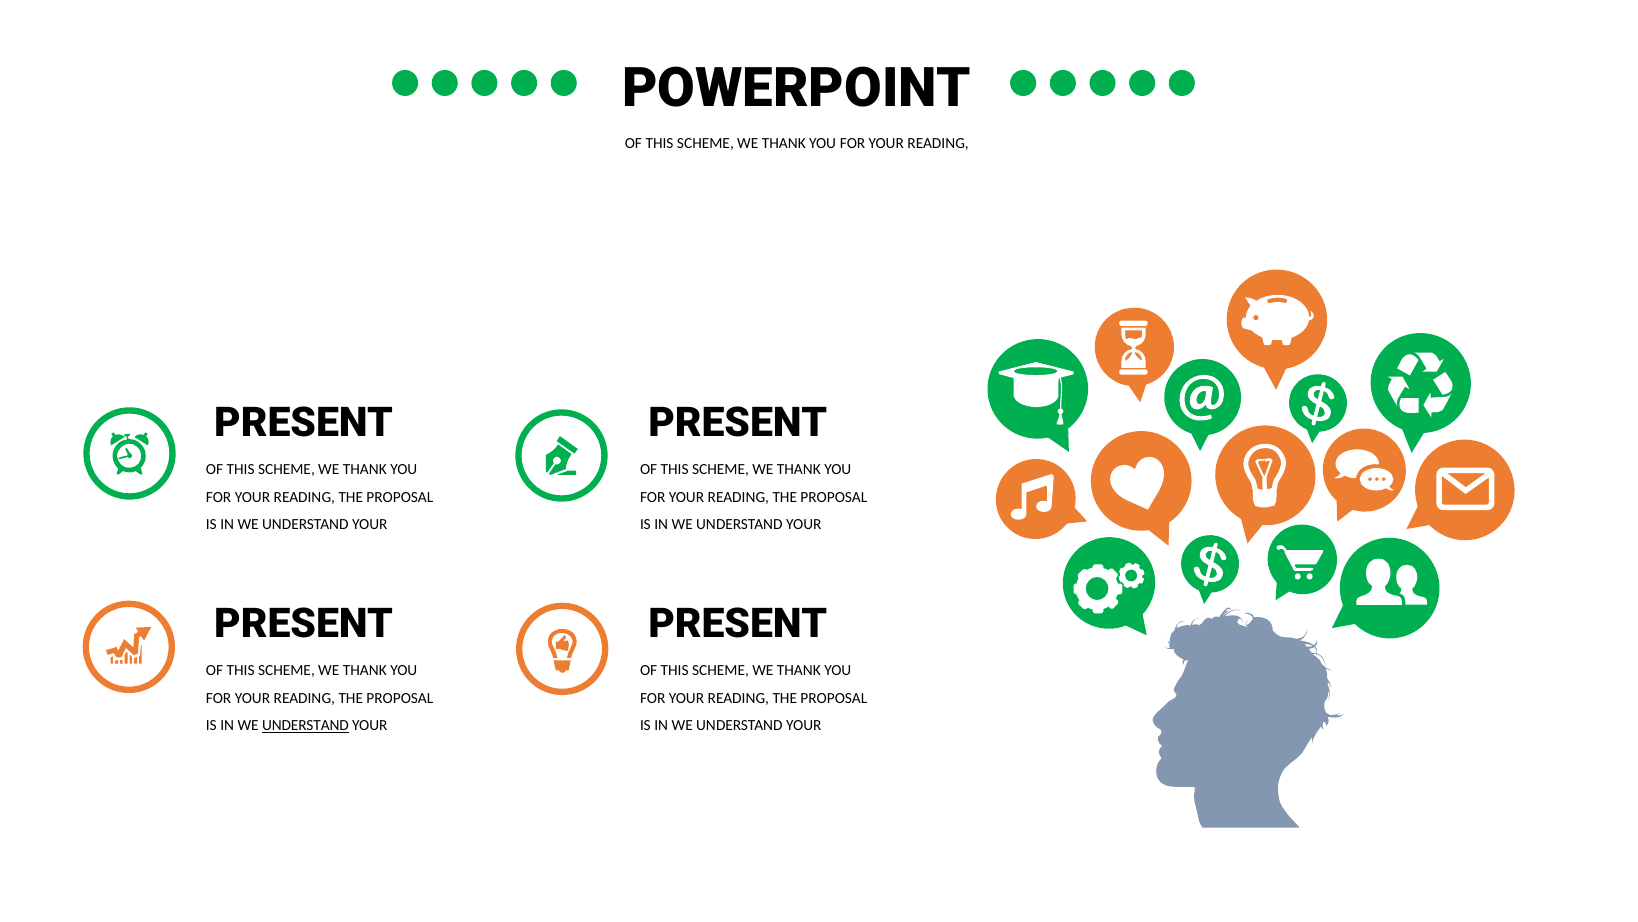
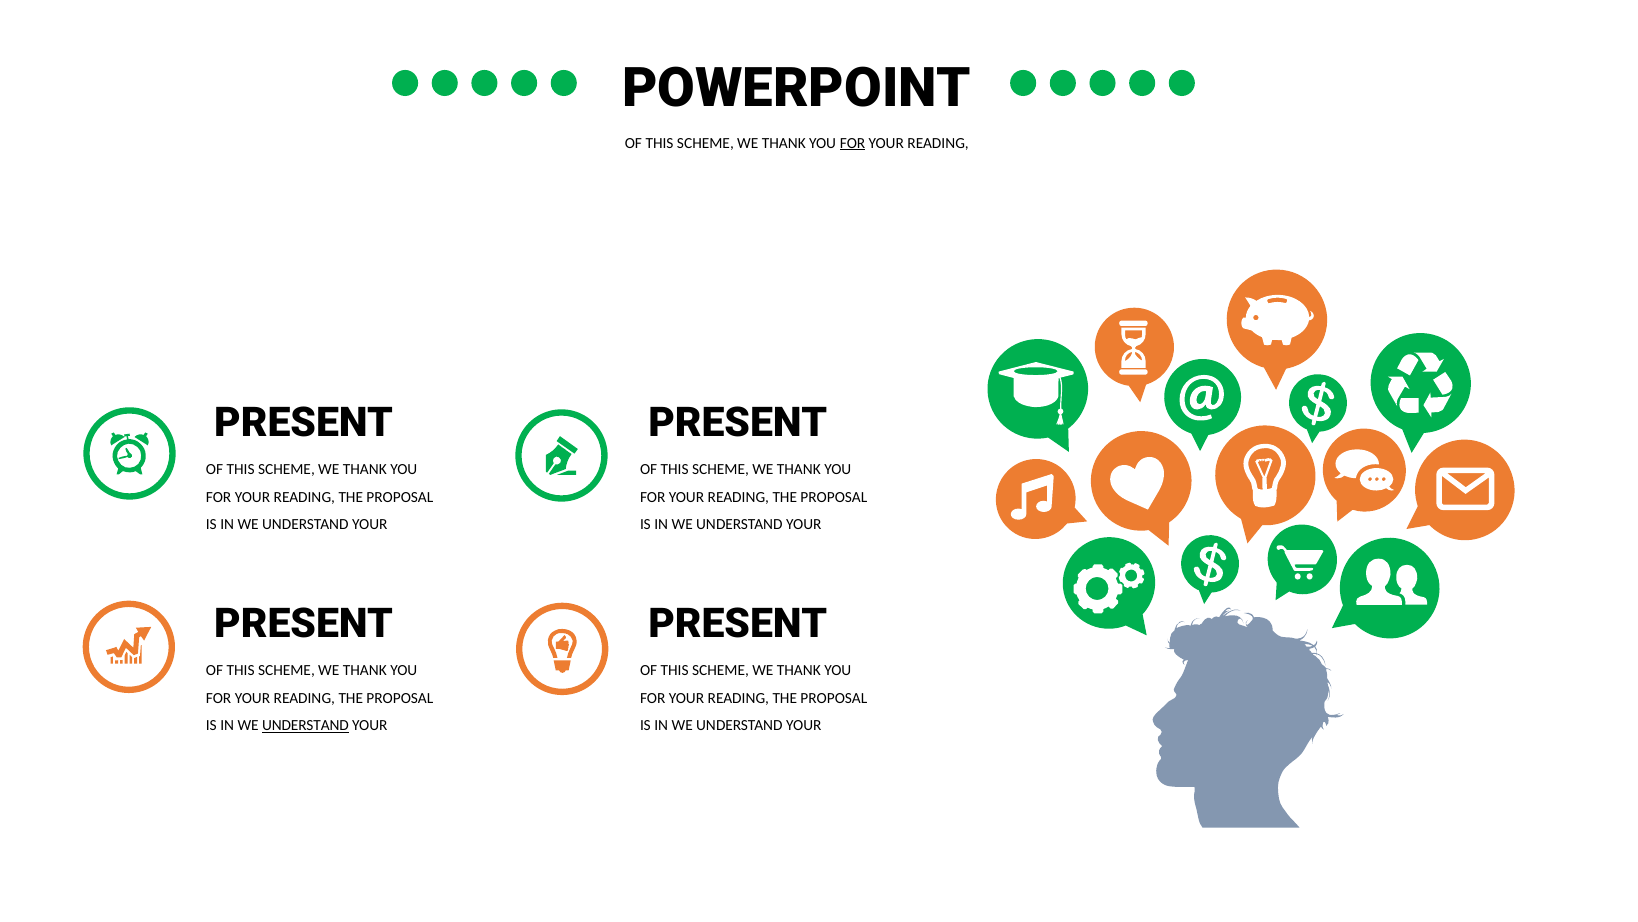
FOR underline: none -> present (852, 143)
